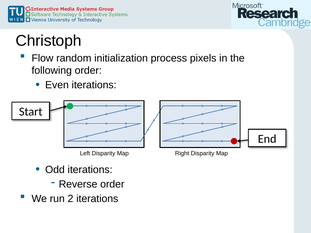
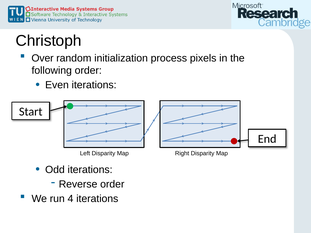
Flow: Flow -> Over (43, 58)
2: 2 -> 4 (71, 199)
